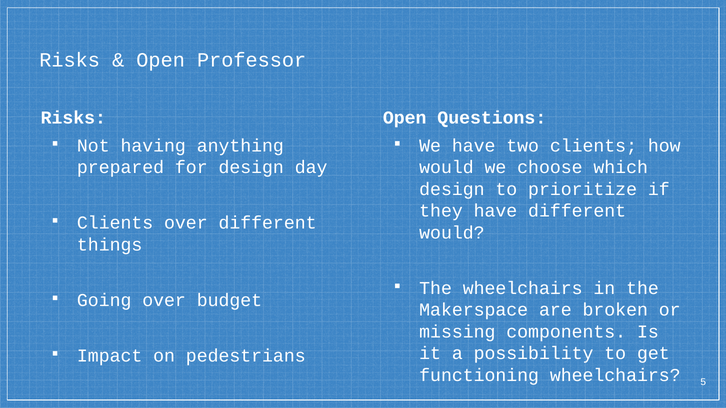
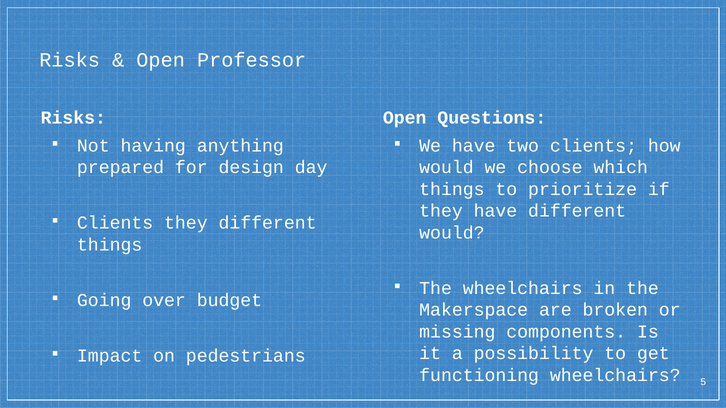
design: design -> things (452, 189)
Clients over: over -> they (186, 223)
